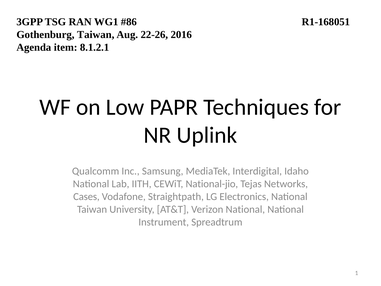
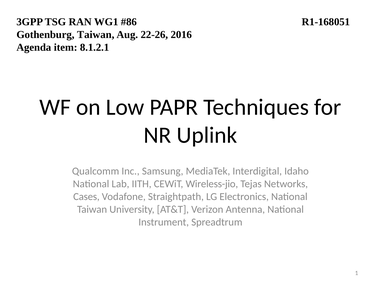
National-jio: National-jio -> Wireless-jio (212, 184)
Verizon National: National -> Antenna (245, 209)
